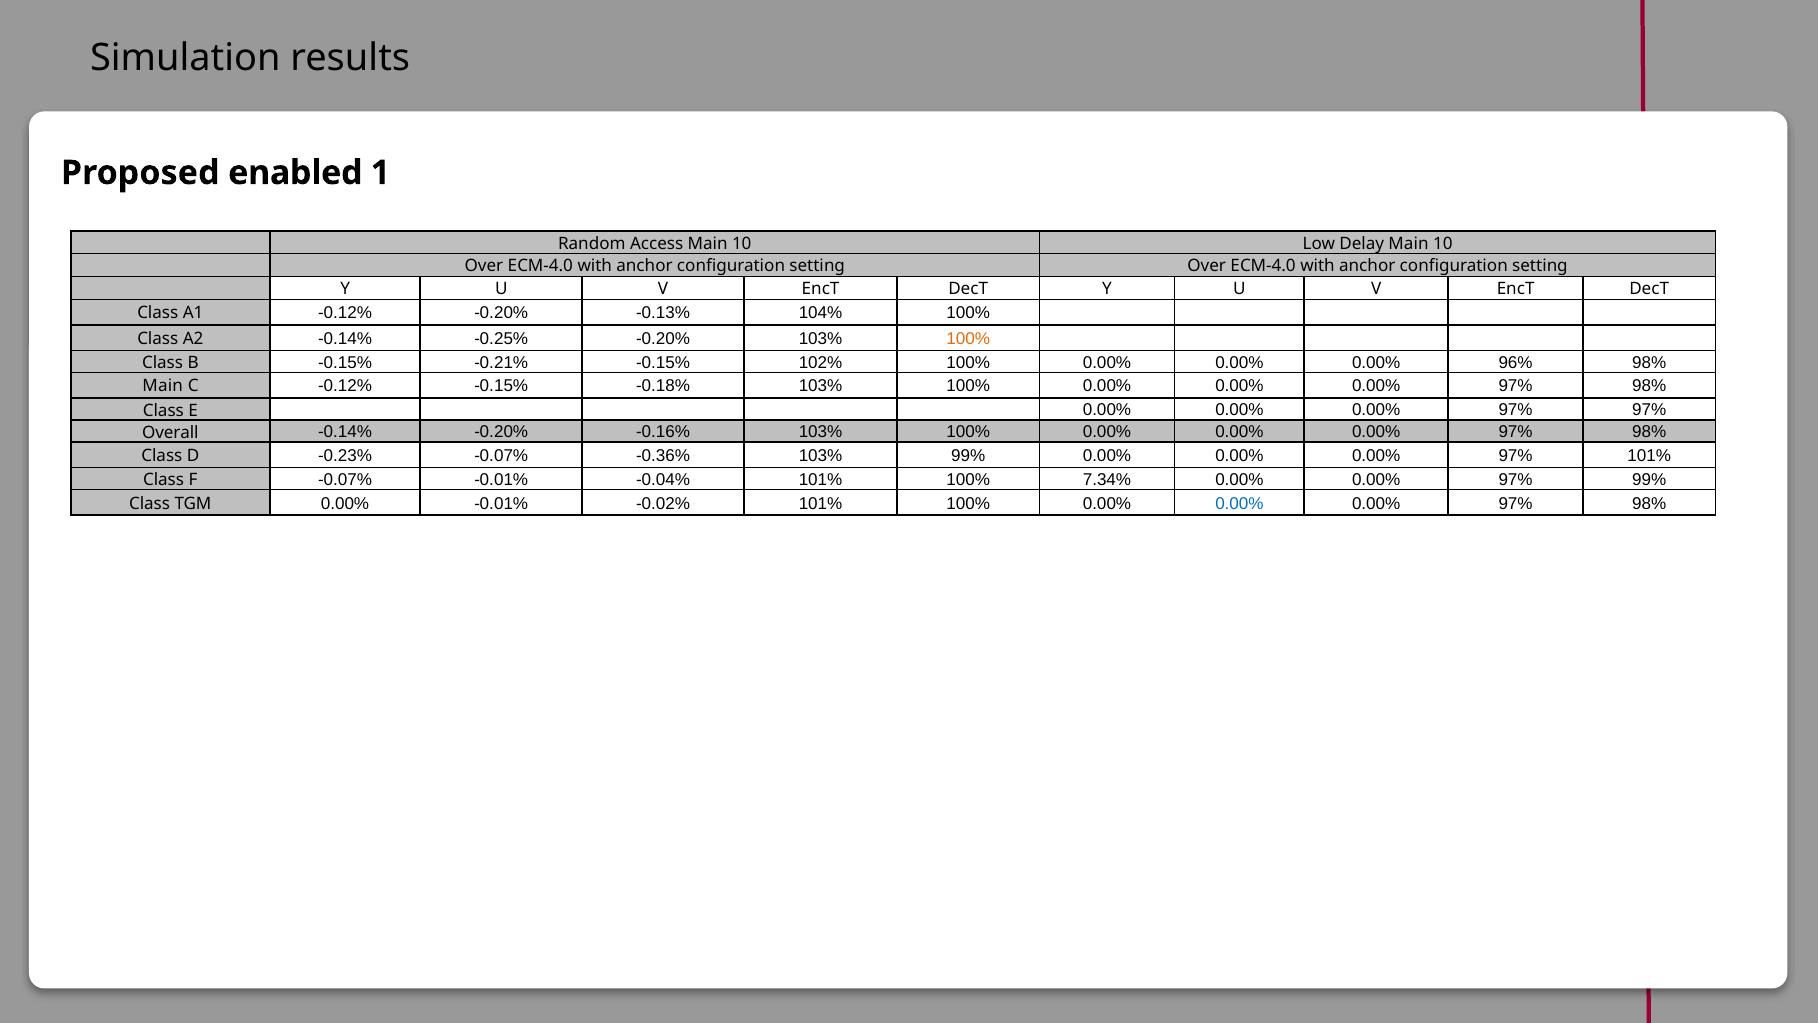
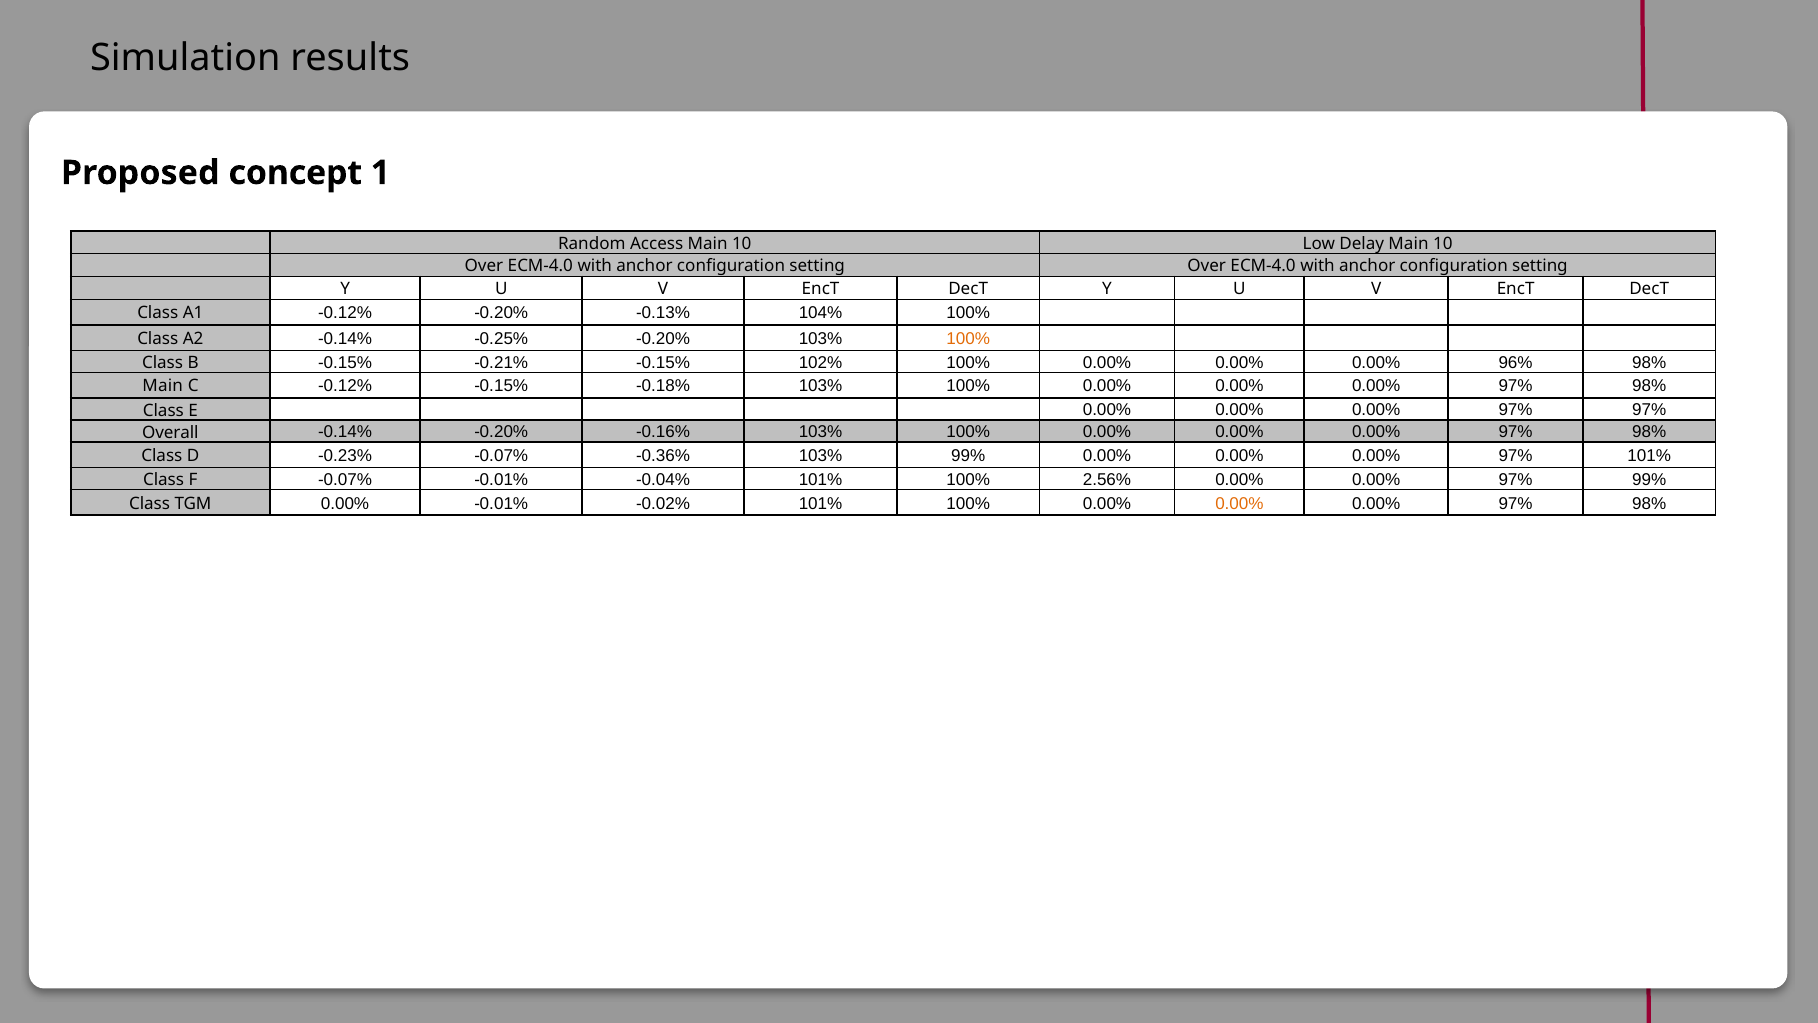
enabled: enabled -> concept (295, 173)
7.34%: 7.34% -> 2.56% (1107, 479)
0.00% colour: blue -> orange (1239, 503)
